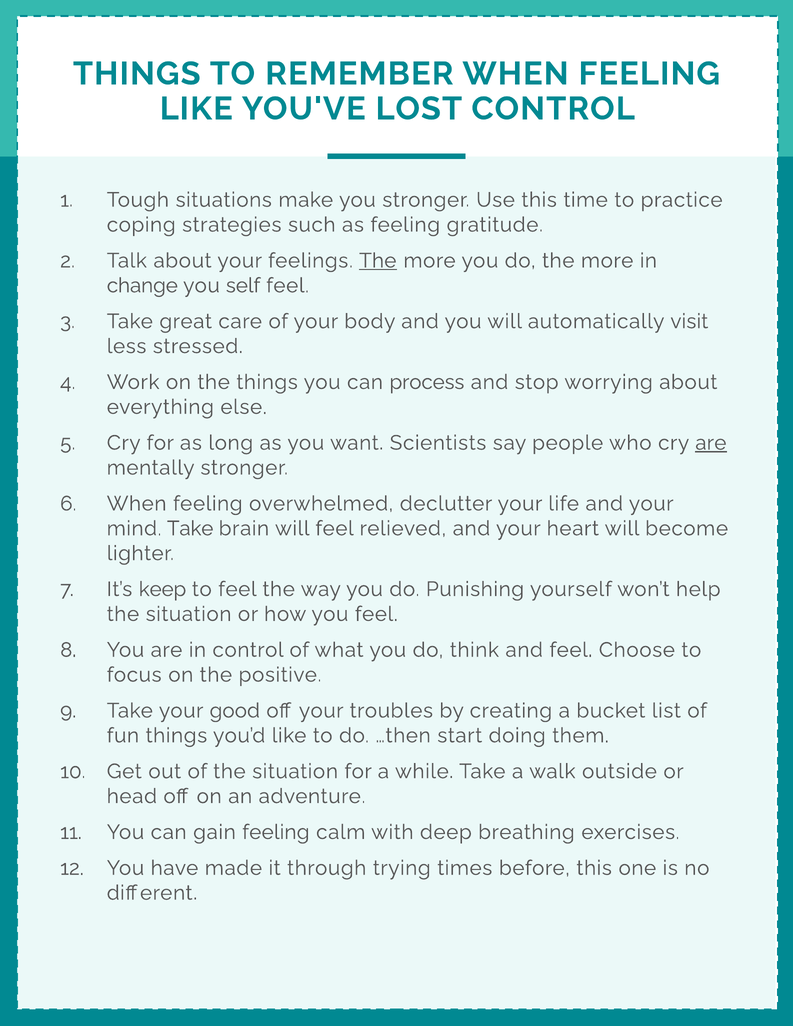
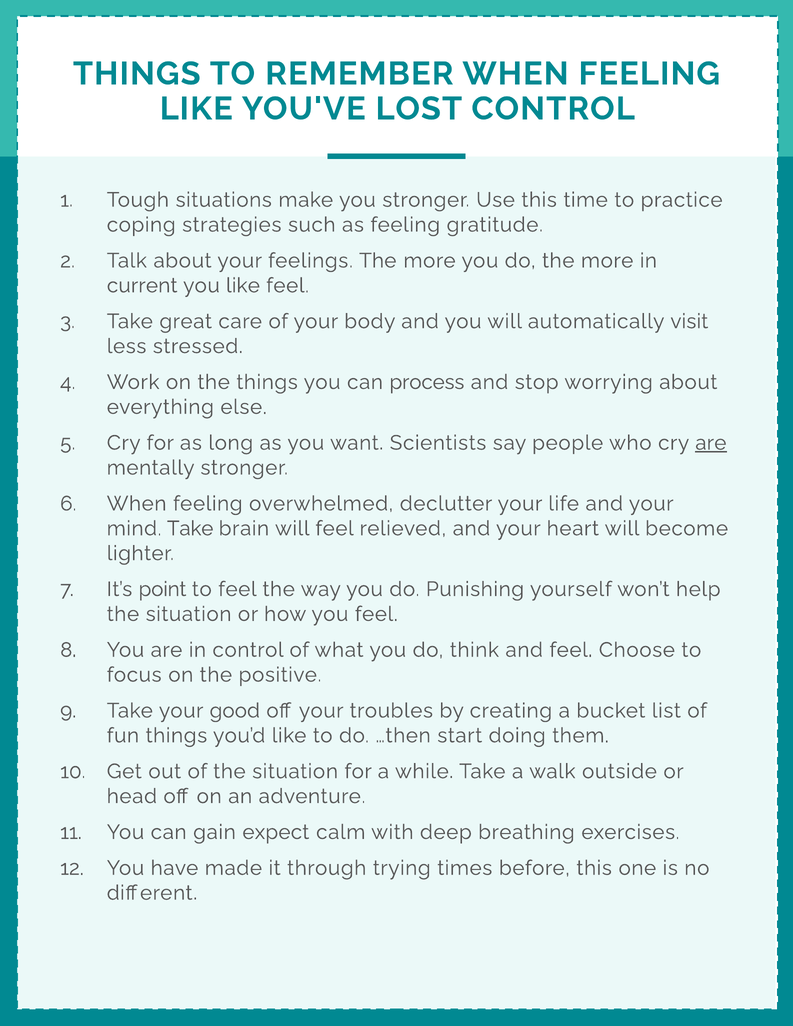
The underline: present -> none (378, 261)
change: change -> current (142, 286)
you self: self -> like (243, 286)
keep: keep -> point (163, 589)
gain feeling: feeling -> expect (276, 832)
